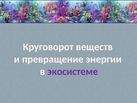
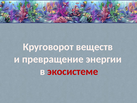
экосистеме colour: purple -> red (73, 71)
